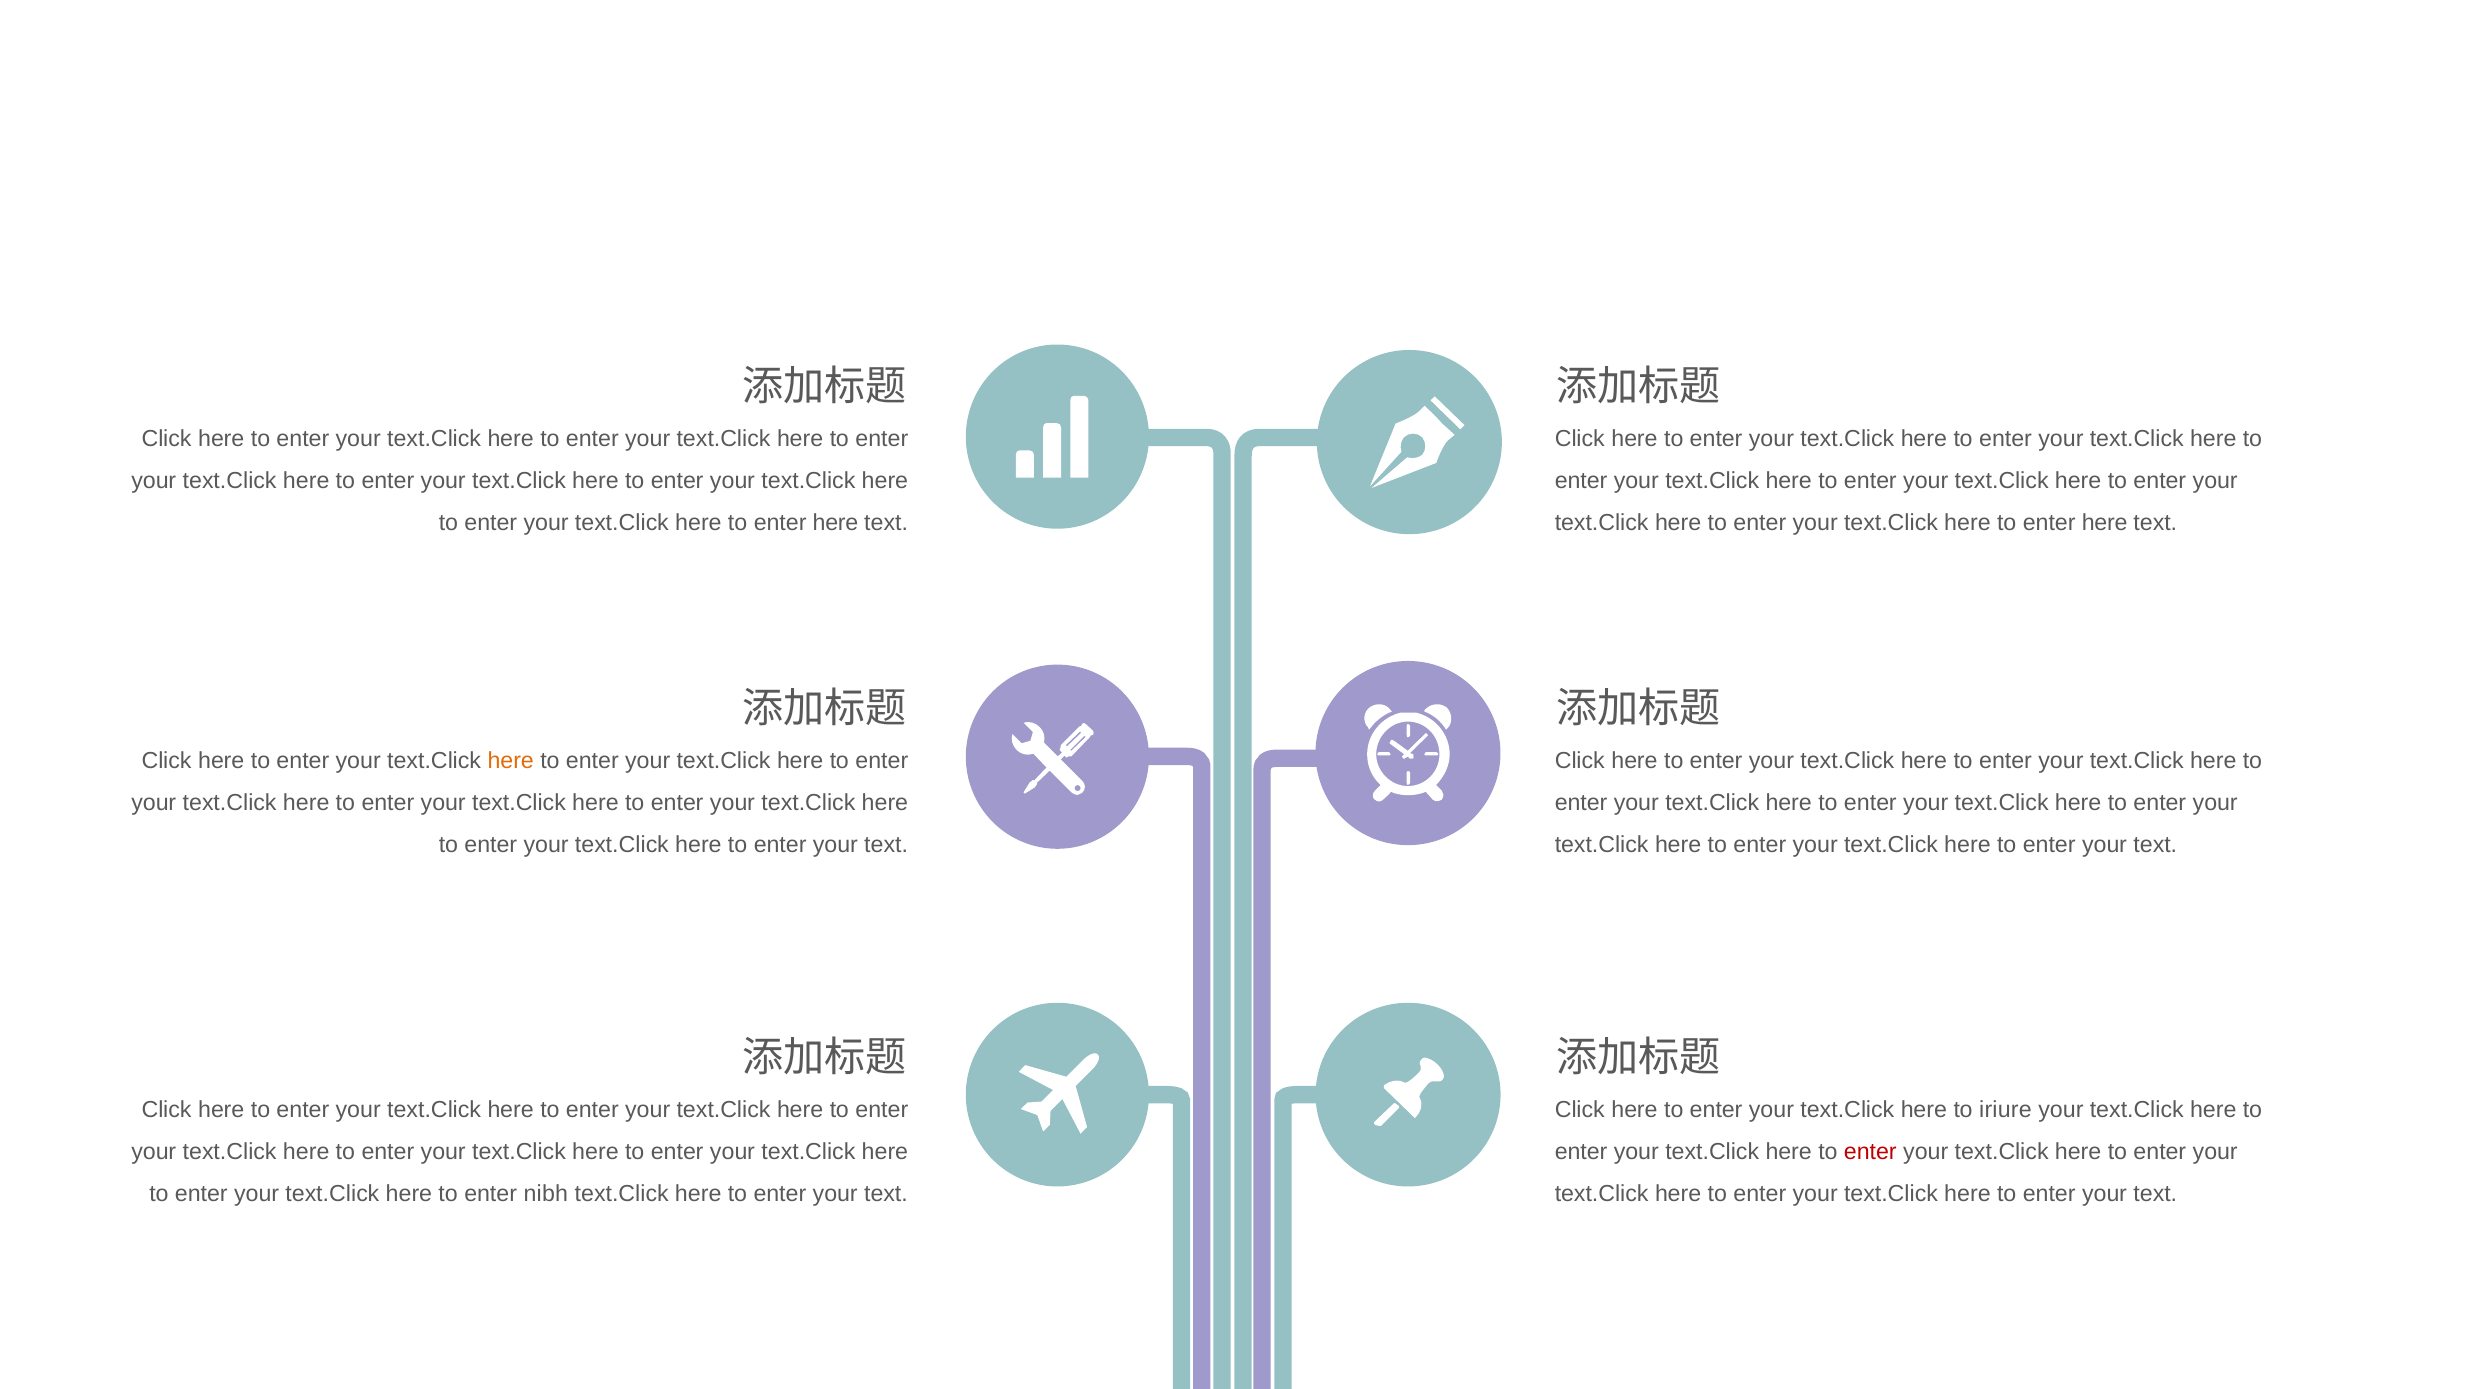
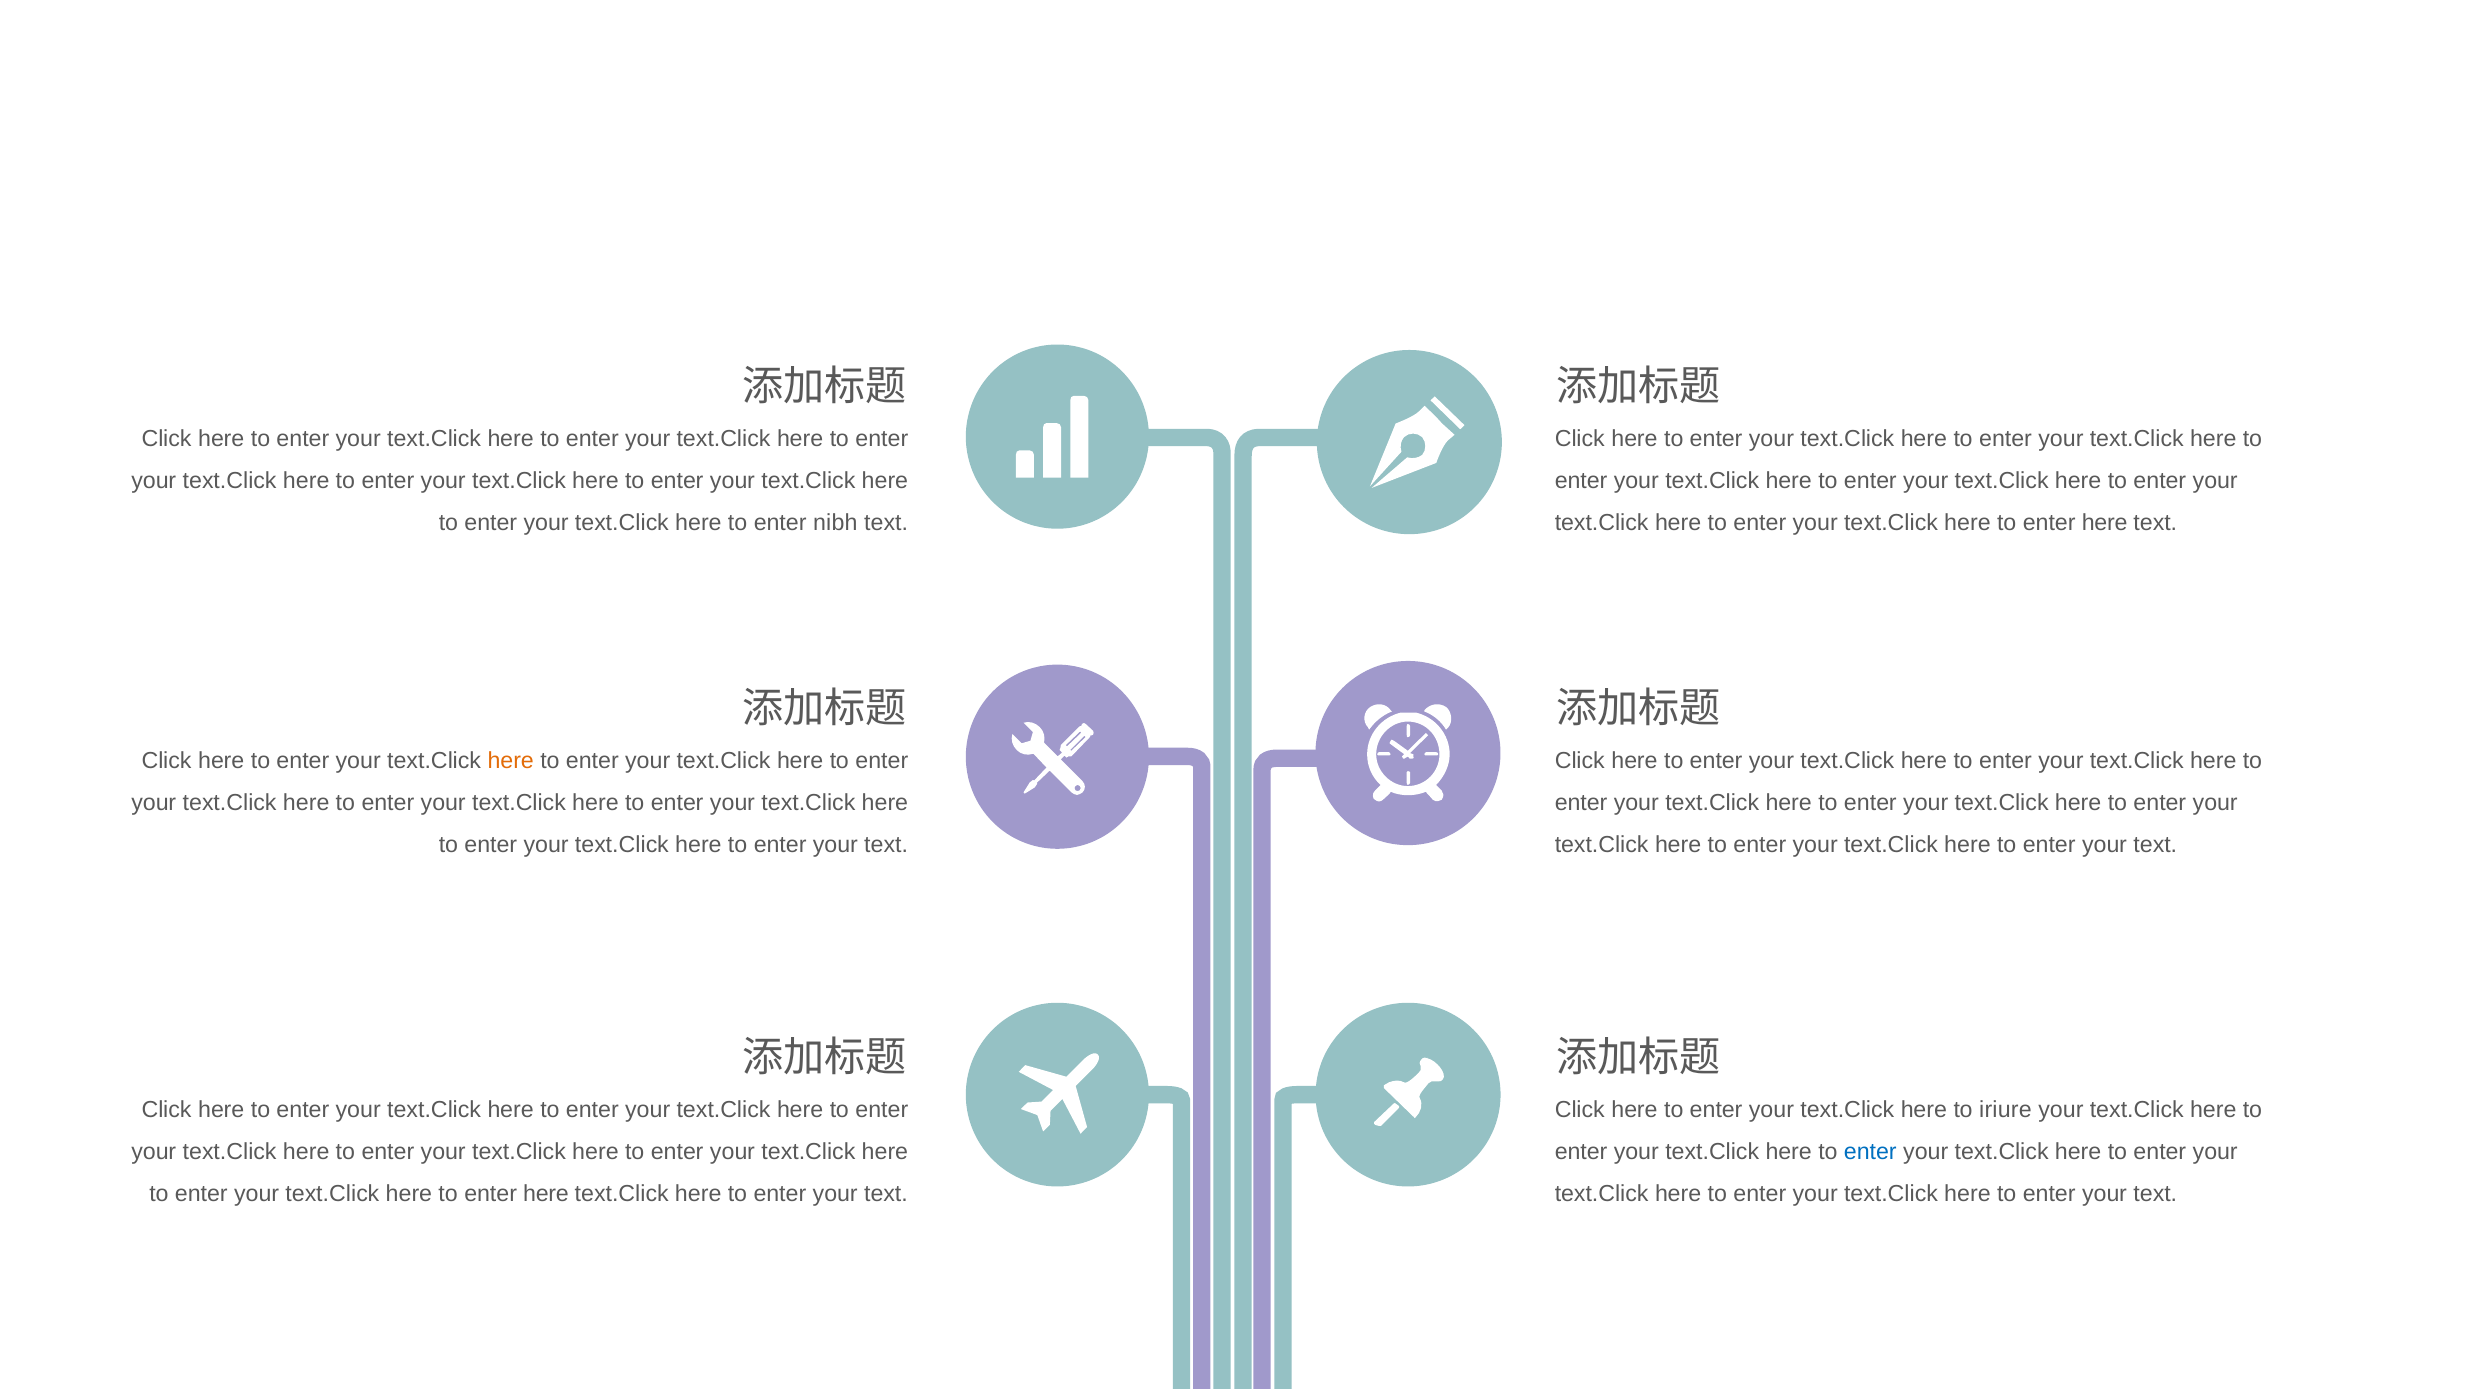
here: here -> nibh (835, 523)
enter colour: red -> blue (1870, 1152)
nibh: nibh -> here (546, 1193)
